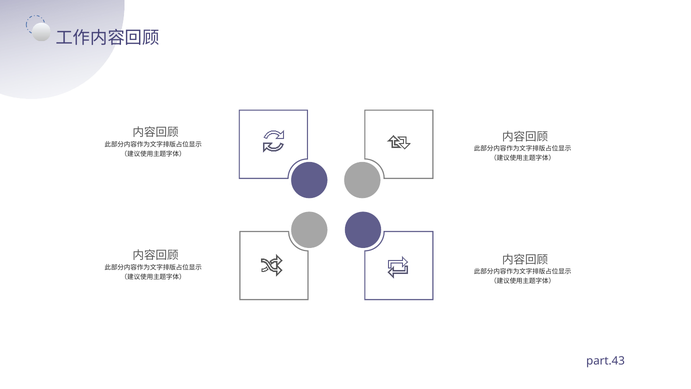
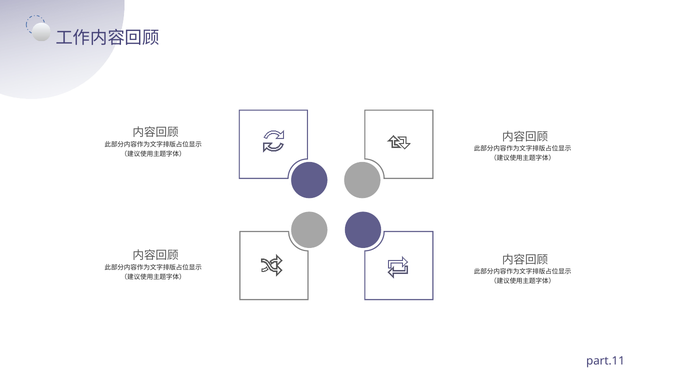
part.43: part.43 -> part.11 (606, 361)
